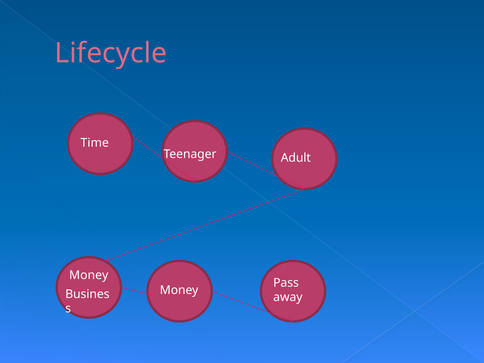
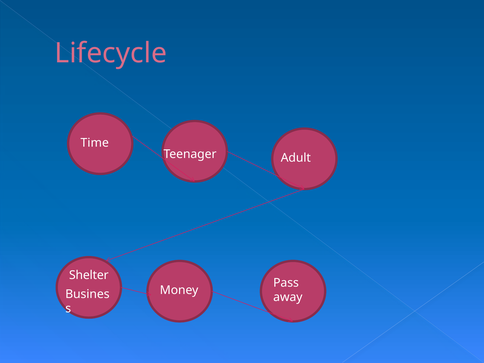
Money: Money -> Shelter (89, 275)
